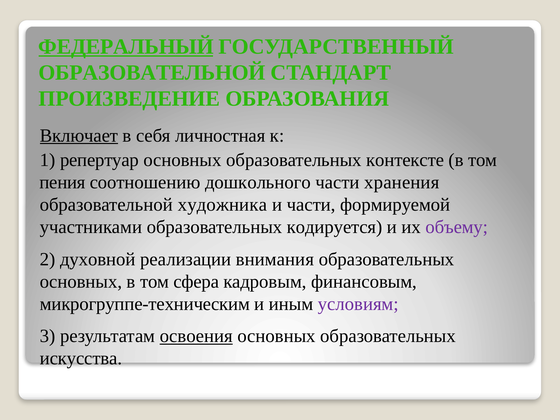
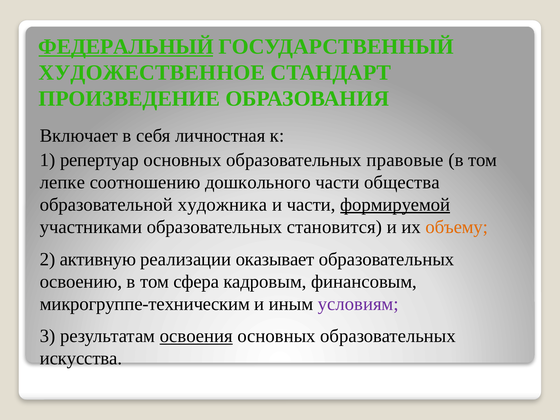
ОБРАЗОВАТЕЛЬНОЙ: ОБРАЗОВАТЕЛЬНОЙ -> ХУДОЖЕСТВЕННОЕ (152, 73)
Включает underline: present -> none (79, 136)
контексте: контексте -> правовые (405, 160)
пения: пения -> лепке (62, 182)
хранения: хранения -> общества (402, 182)
формируемой underline: none -> present (395, 205)
кодируется: кодируется -> становится (335, 227)
объему colour: purple -> orange (457, 227)
духовной: духовной -> активную (98, 259)
внимания: внимания -> оказывает (275, 259)
основных: основных -> освоению (81, 282)
